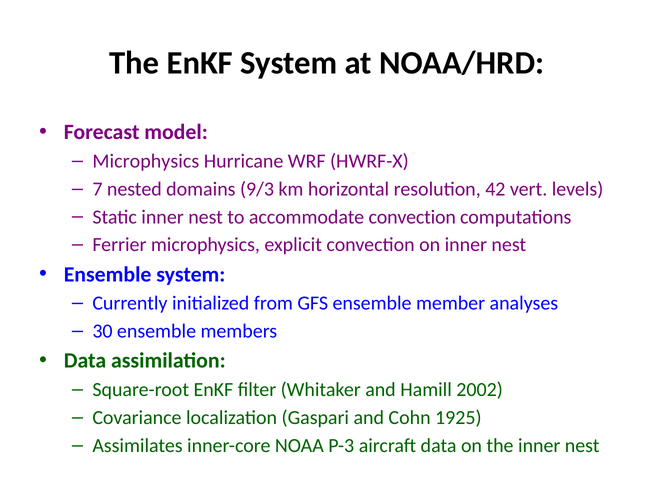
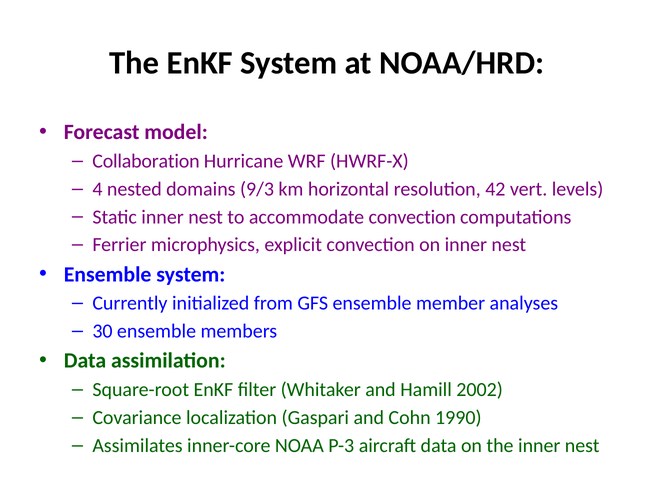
Microphysics: Microphysics -> Collaboration (146, 161)
7: 7 -> 4 (97, 189)
1925: 1925 -> 1990 (458, 418)
